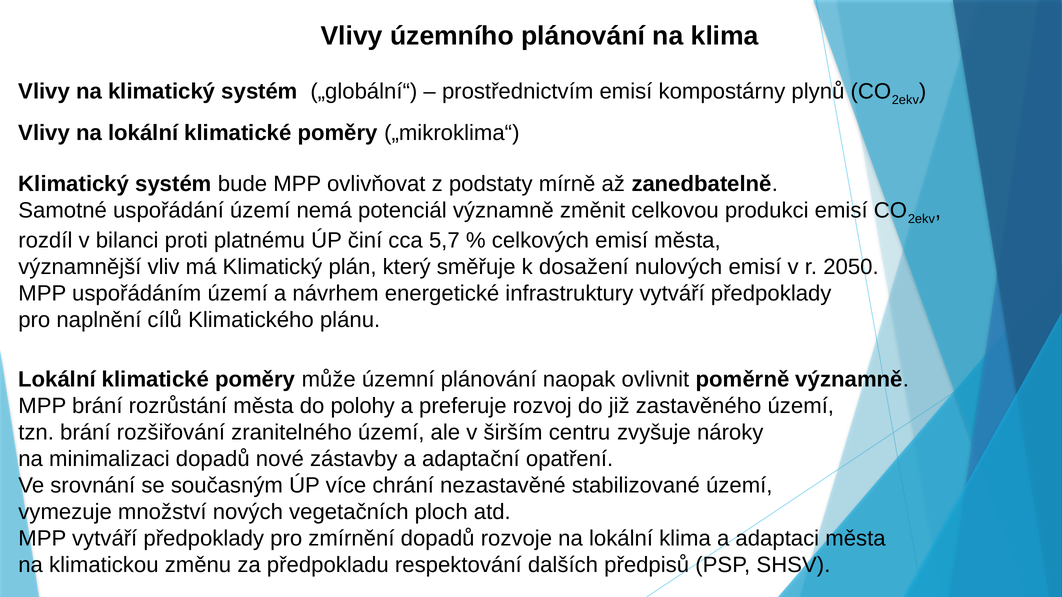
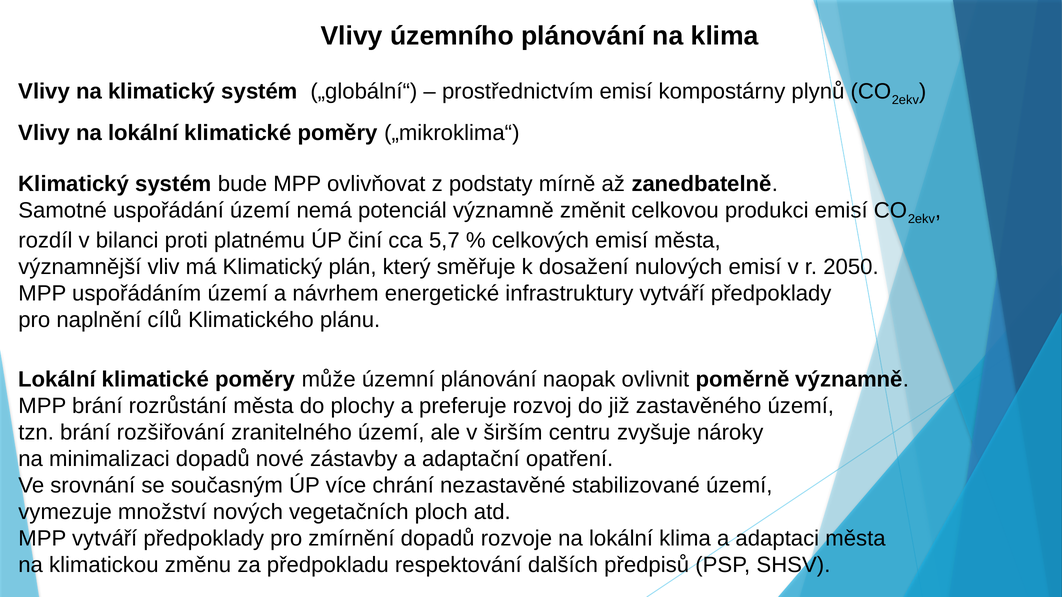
polohy: polohy -> plochy (362, 406)
